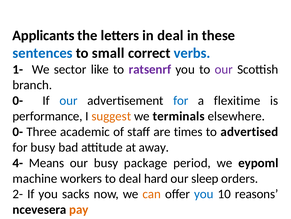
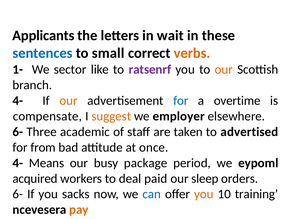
in deal: deal -> wait (170, 35)
verbs colour: blue -> orange (192, 53)
our colour: purple -> orange (224, 69)
0-: 0- -> 4- (18, 100)
our colour: blue -> orange (69, 100)
flexitime: flexitime -> overtime (237, 100)
performance: performance -> compensate (47, 116)
terminals: terminals -> employer (179, 116)
0-: 0- -> 6- (18, 131)
times: times -> taken (188, 131)
for busy: busy -> from (43, 147)
away: away -> once (154, 147)
machine: machine -> acquired (35, 178)
hard: hard -> paid (156, 178)
2-: 2- -> 6- (18, 193)
can colour: orange -> blue (152, 193)
you colour: blue -> orange (204, 193)
reasons: reasons -> training (257, 193)
